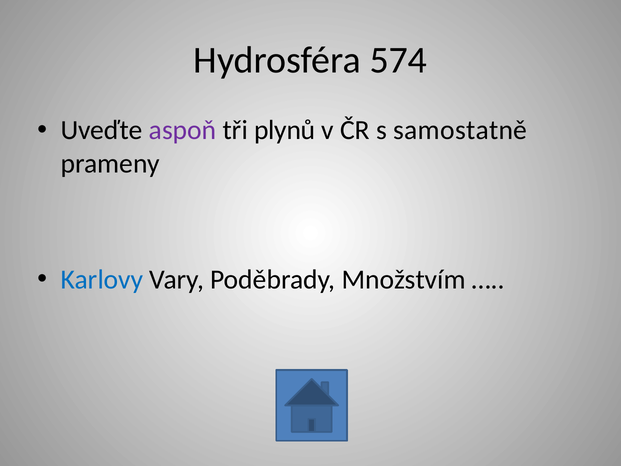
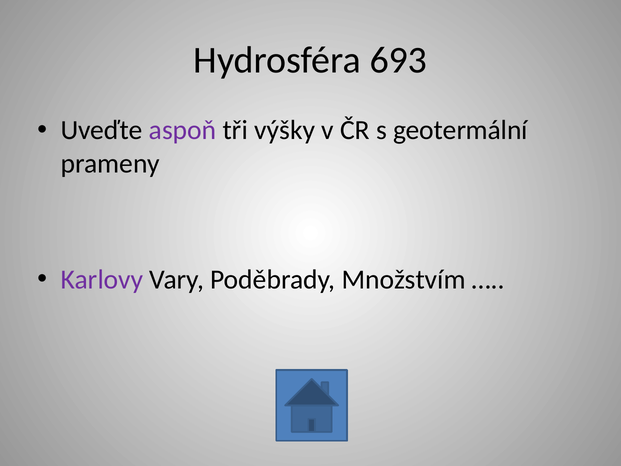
574: 574 -> 693 (398, 60)
plynů: plynů -> výšky (285, 130)
samostatně: samostatně -> geotermální (460, 130)
Karlovy colour: blue -> purple (102, 279)
